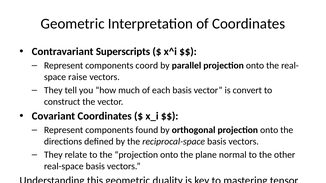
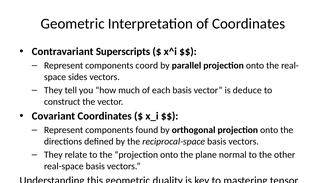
raise: raise -> sides (78, 77)
convert: convert -> deduce (247, 90)
